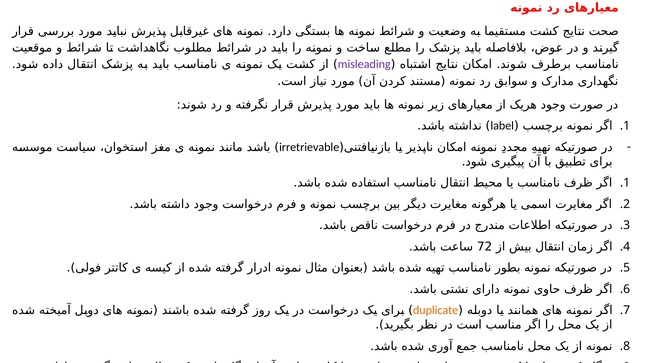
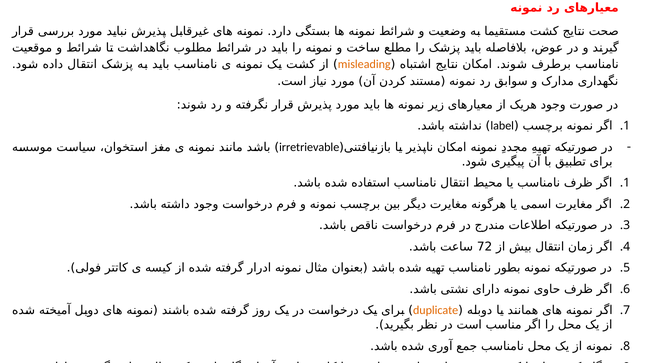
misleading colour: purple -> orange (364, 64)
